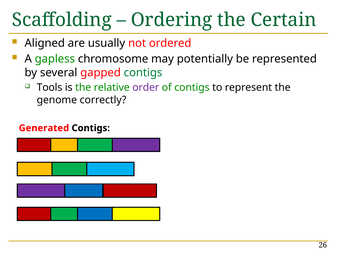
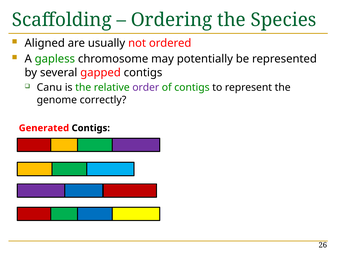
Certain: Certain -> Species (284, 20)
contigs colour: green -> black (143, 72)
Tools: Tools -> Canu (49, 87)
